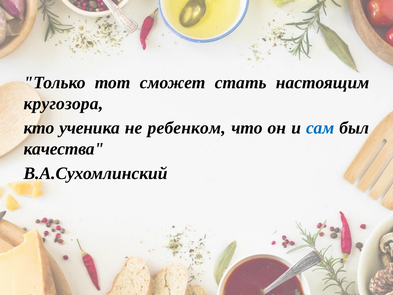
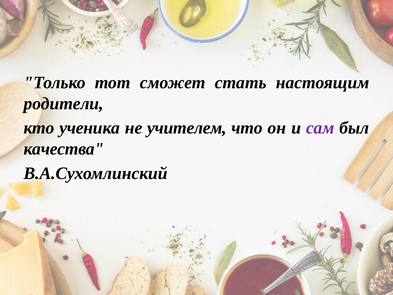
кругозора: кругозора -> родители (64, 103)
ребенком: ребенком -> учителем (187, 128)
сам colour: blue -> purple (320, 128)
